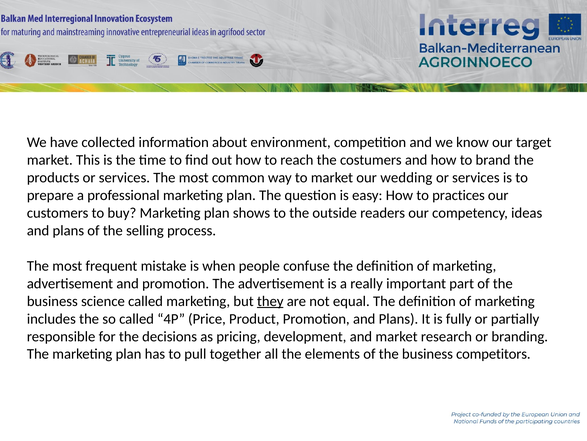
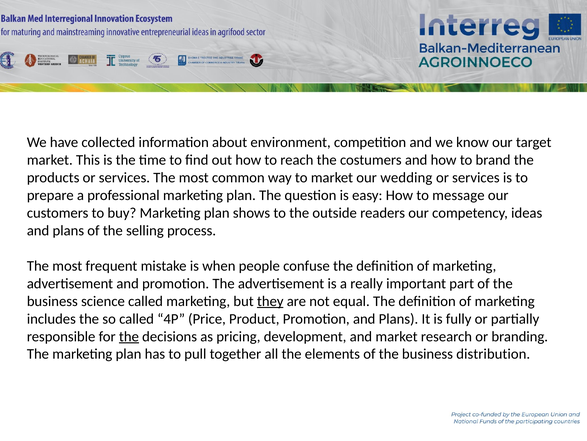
practices: practices -> message (458, 195)
the underline: none -> present (129, 336)
competitors: competitors -> distribution (493, 354)
